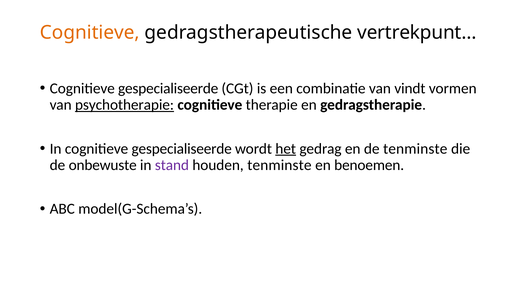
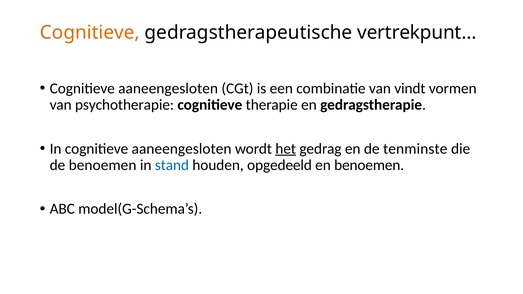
gespecialiseerde: gespecialiseerde -> aaneengesloten (168, 88)
psychotherapie underline: present -> none (124, 105)
In cognitieve gespecialiseerde: gespecialiseerde -> aaneengesloten (182, 149)
de onbewuste: onbewuste -> benoemen (103, 165)
stand colour: purple -> blue (172, 165)
houden tenminste: tenminste -> opgedeeld (280, 165)
